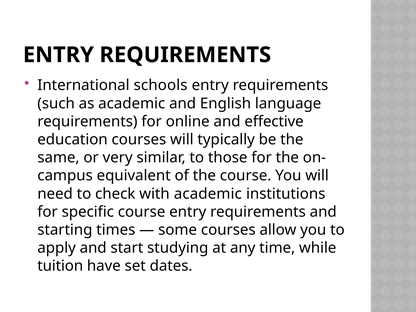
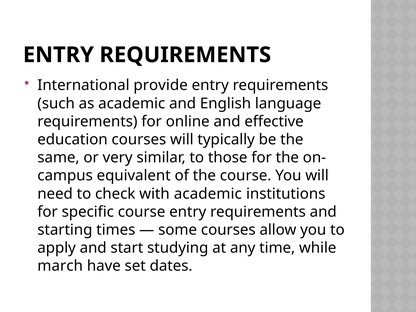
schools: schools -> provide (161, 85)
tuition: tuition -> march (60, 266)
